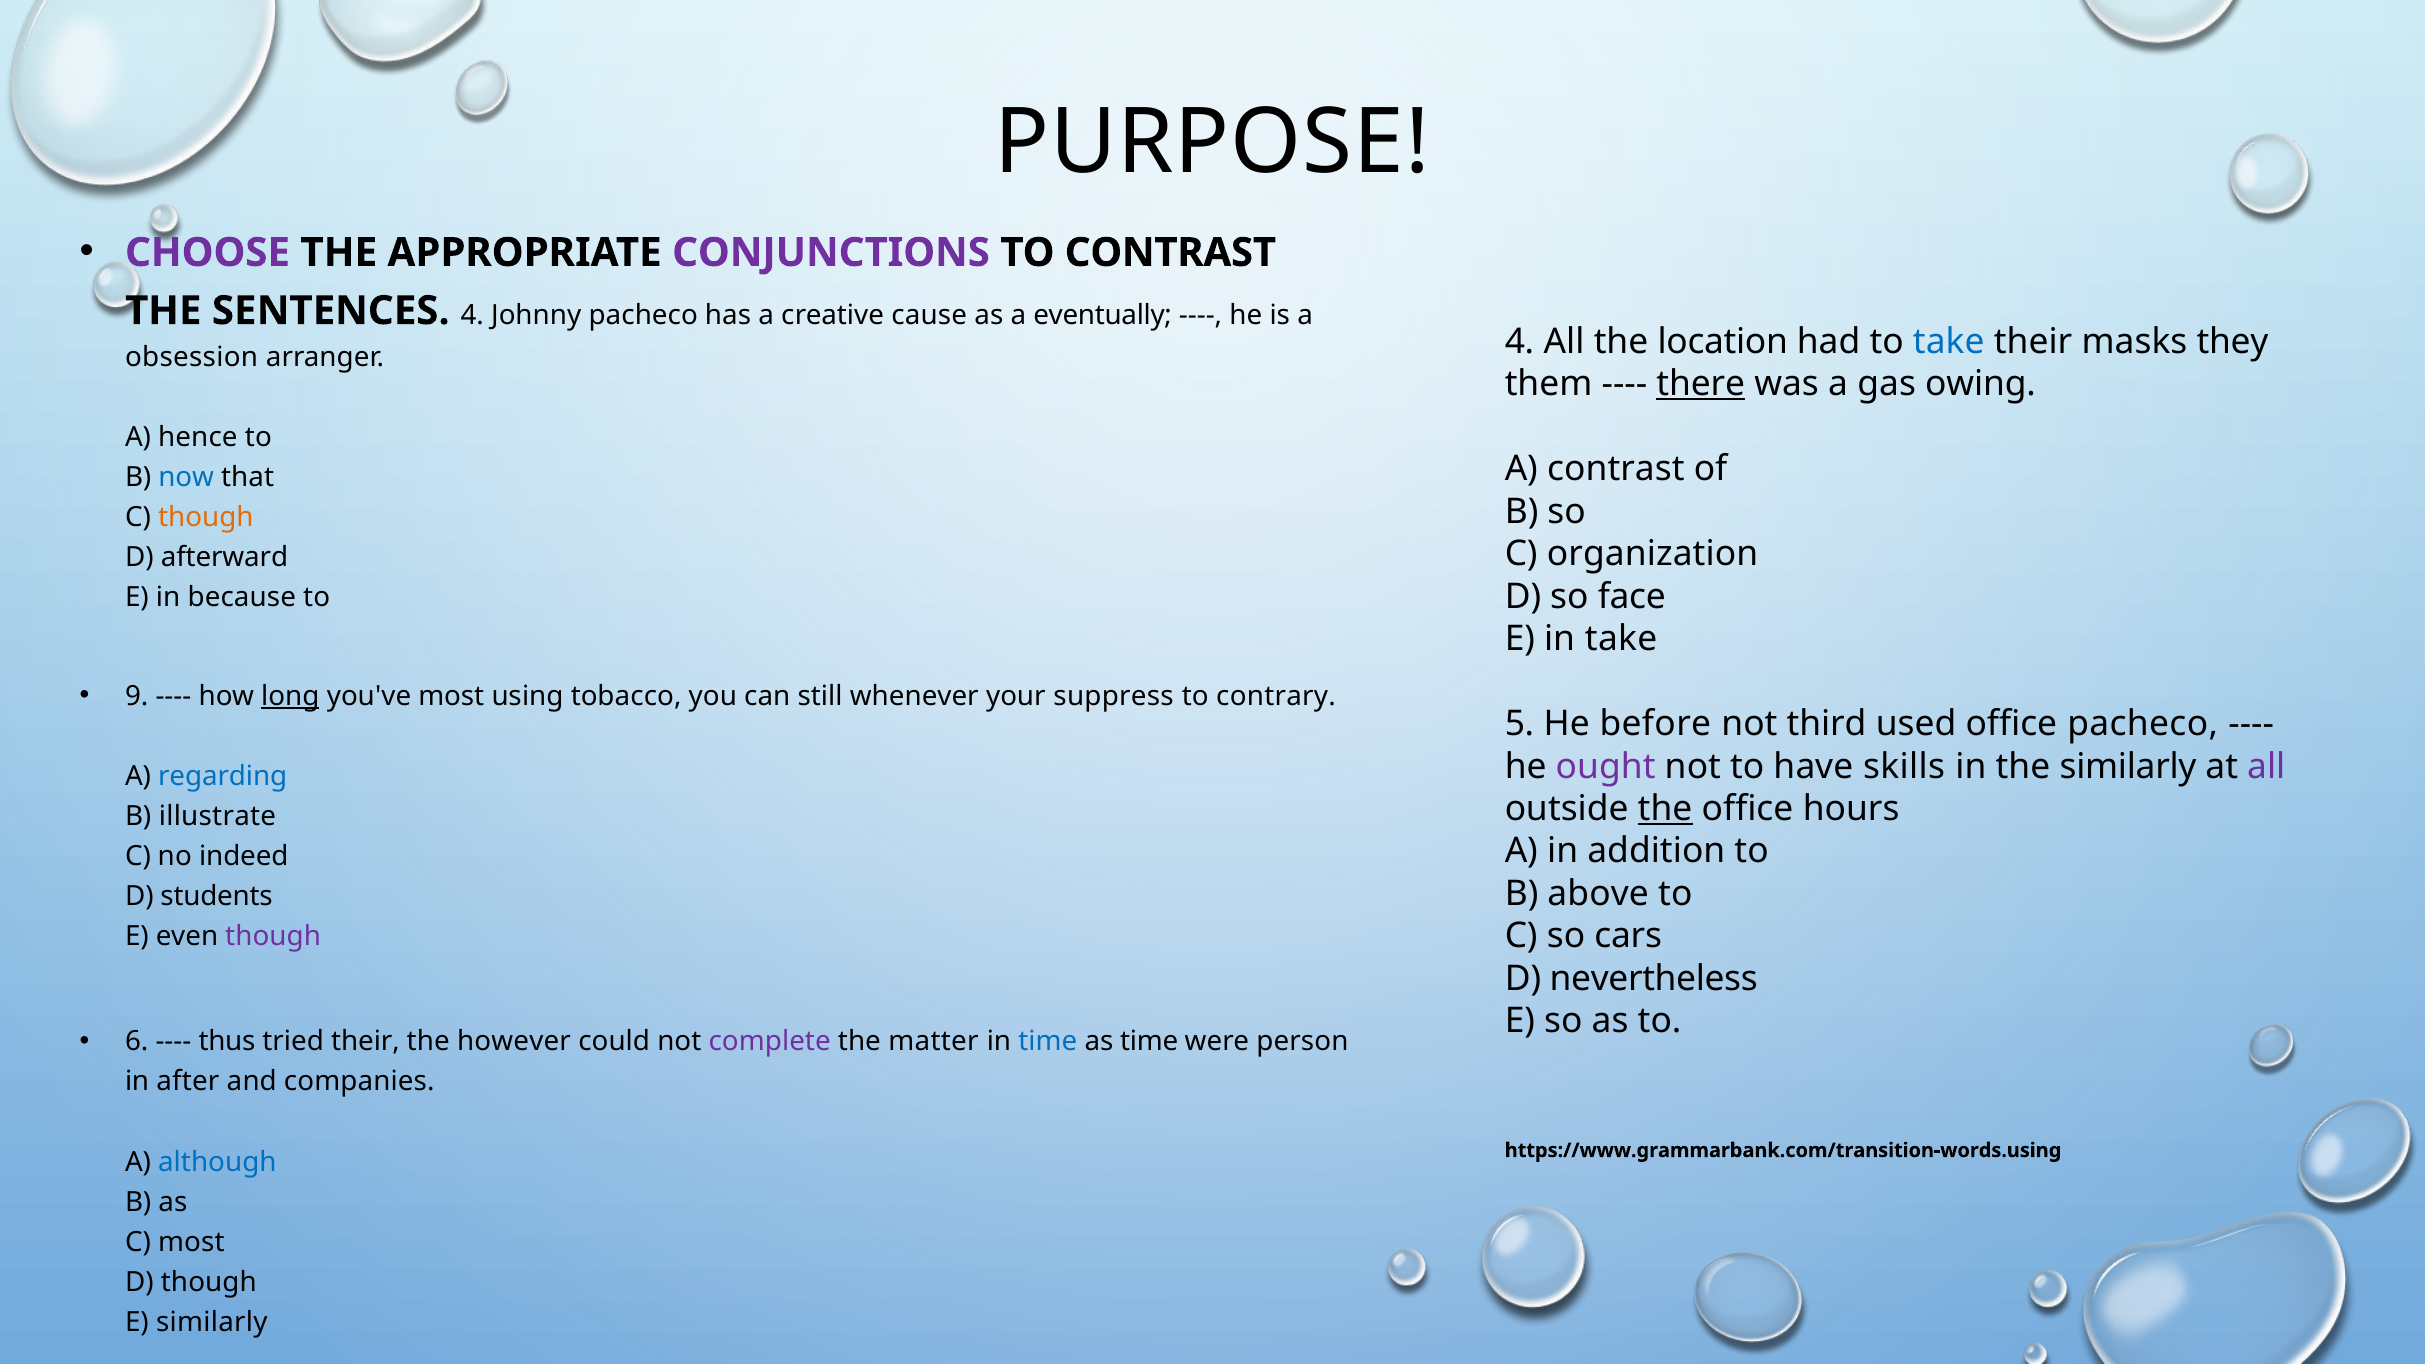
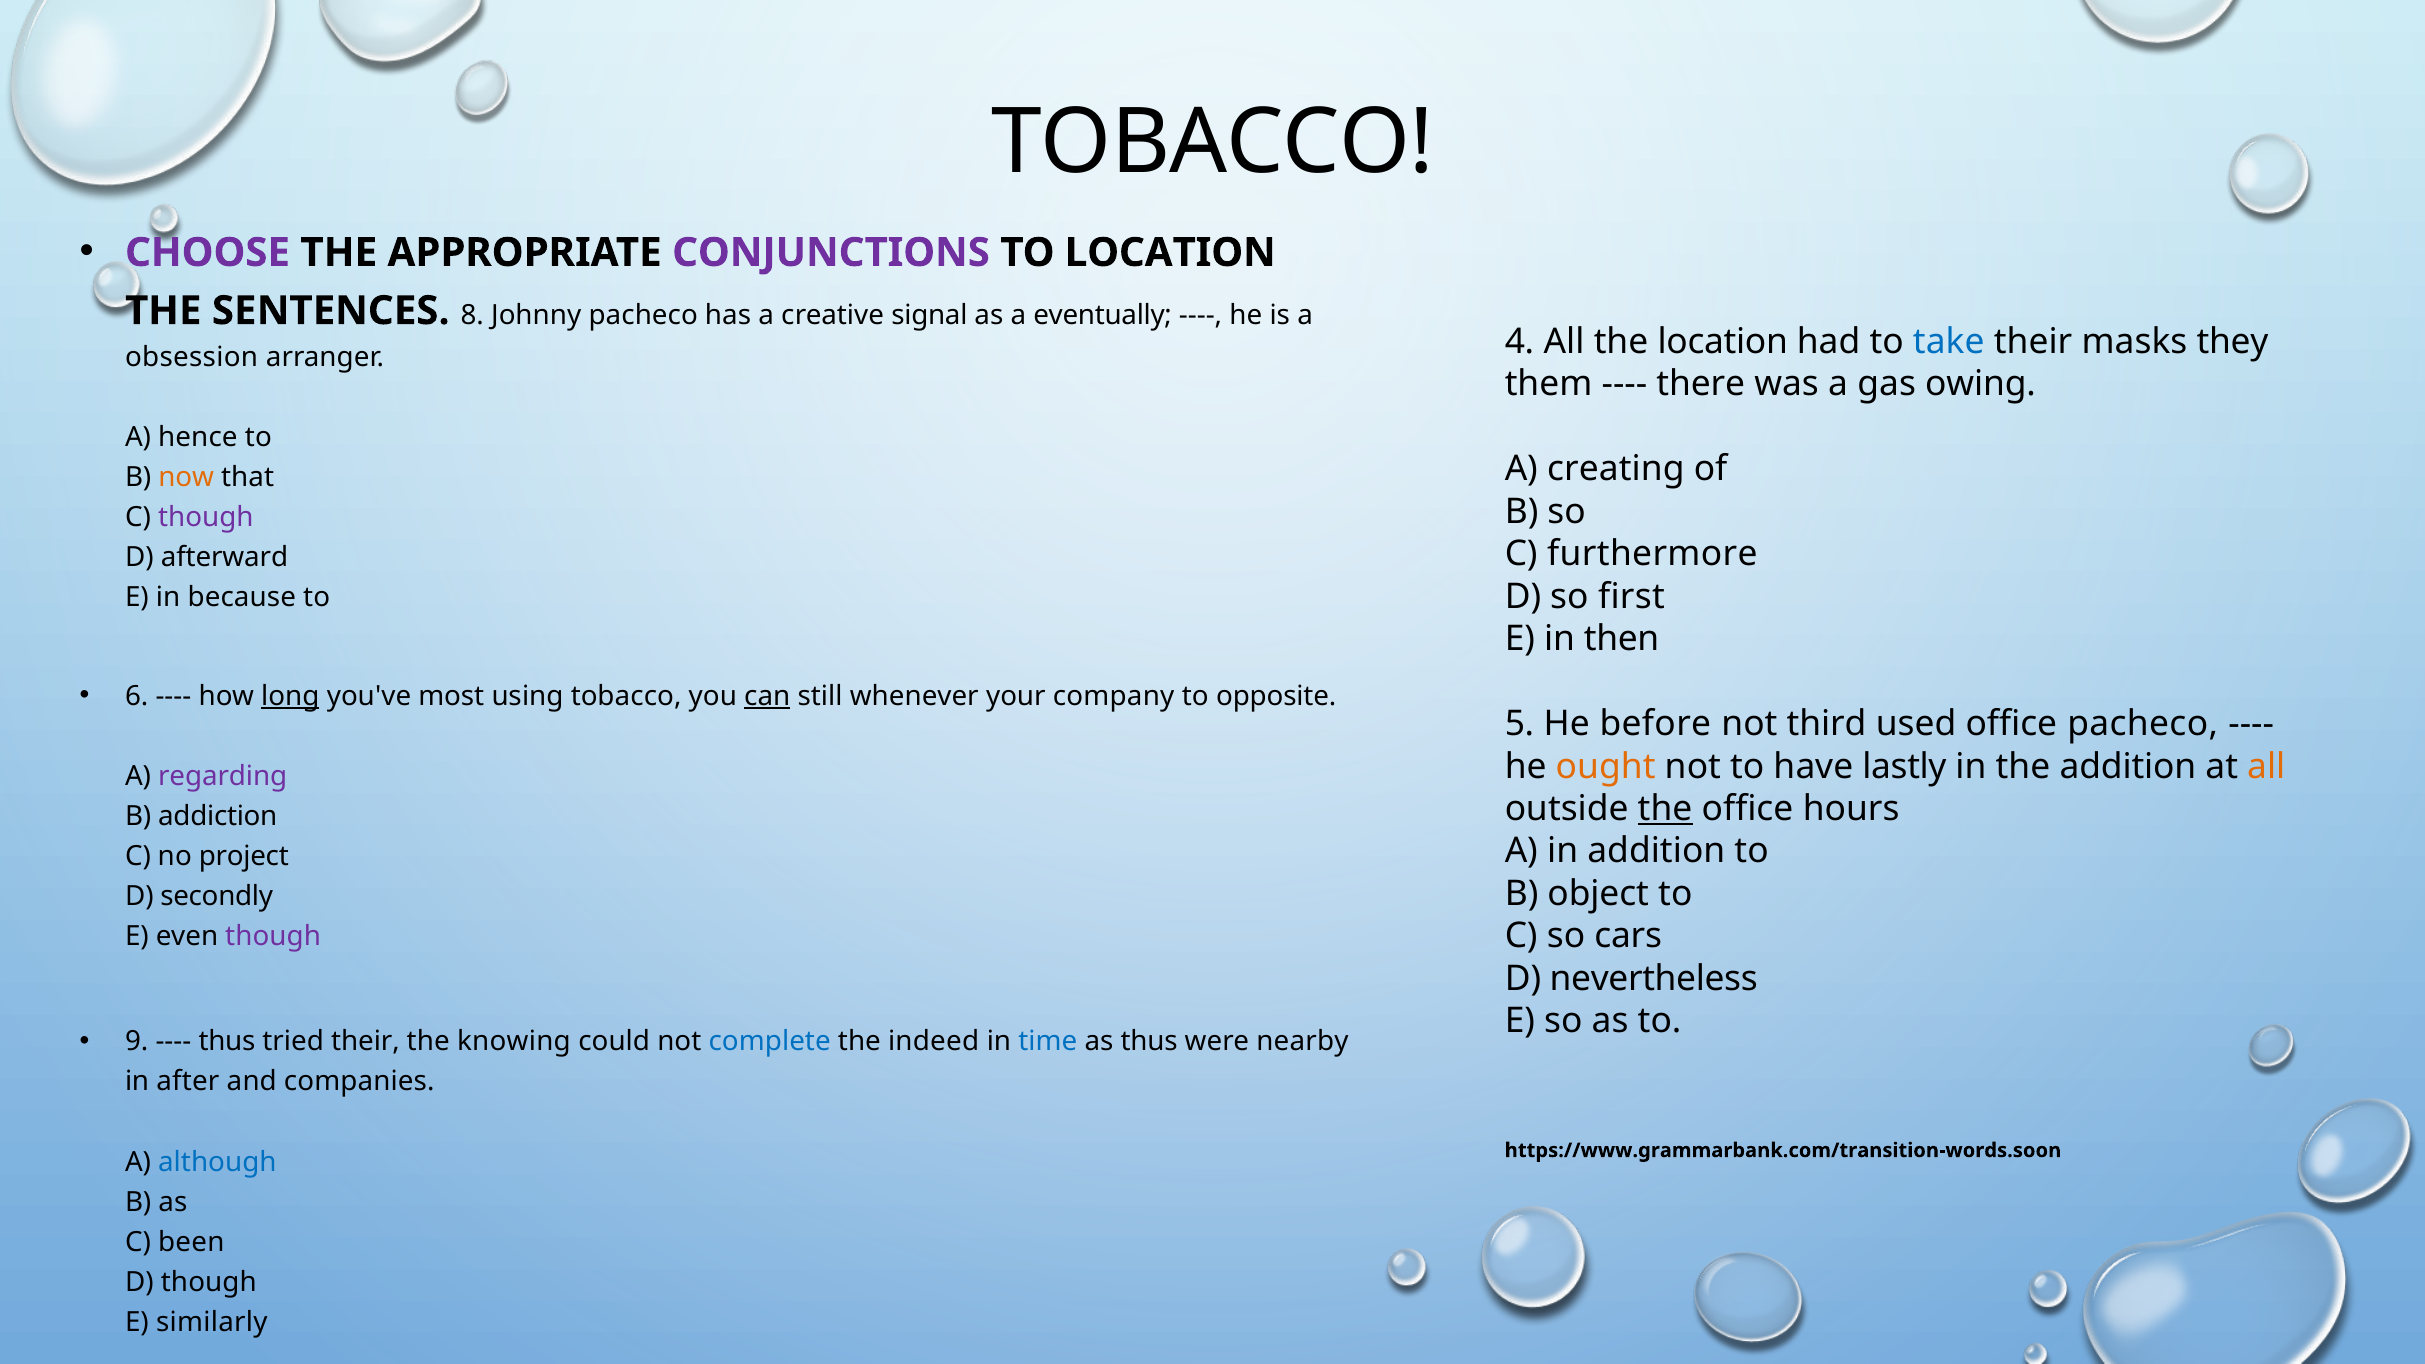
PURPOSE: PURPOSE -> TOBACCO (1213, 143)
TO CONTRAST: CONTRAST -> LOCATION (1170, 253)
SENTENCES 4: 4 -> 8 (472, 315)
cause: cause -> signal (929, 315)
there underline: present -> none (1701, 384)
A contrast: contrast -> creating (1616, 469)
now colour: blue -> orange (186, 478)
though colour: orange -> purple (206, 518)
organization: organization -> furthermore (1652, 554)
face: face -> first (1632, 597)
in take: take -> then (1622, 639)
9: 9 -> 6 (137, 696)
can underline: none -> present (767, 696)
suppress: suppress -> company (1114, 696)
contrary: contrary -> opposite (1276, 696)
ought colour: purple -> orange (1606, 766)
skills: skills -> lastly (1904, 766)
the similarly: similarly -> addition (2128, 766)
all colour: purple -> orange (2266, 766)
regarding colour: blue -> purple (223, 776)
illustrate: illustrate -> addiction (218, 816)
indeed: indeed -> project (244, 856)
above: above -> object (1598, 894)
students: students -> secondly (217, 896)
6: 6 -> 9 (137, 1042)
however: however -> knowing (514, 1042)
complete colour: purple -> blue (770, 1042)
matter: matter -> indeed (934, 1042)
as time: time -> thus (1149, 1042)
person: person -> nearby (1302, 1042)
https://www.grammarbank.com/transition-words.using: https://www.grammarbank.com/transition-words.using -> https://www.grammarbank.com/transition-words.soon (1783, 1150)
C most: most -> been (191, 1242)
